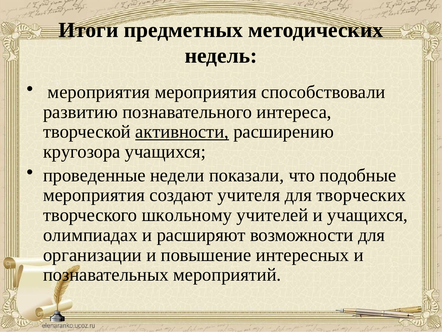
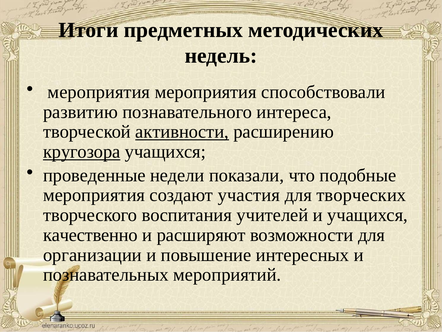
кругозора underline: none -> present (82, 152)
учителя: учителя -> участия (249, 195)
школьному: школьному -> воспитания (187, 215)
олимпиадах: олимпиадах -> качественно (90, 235)
